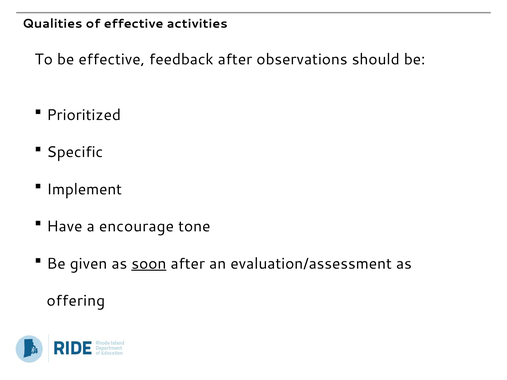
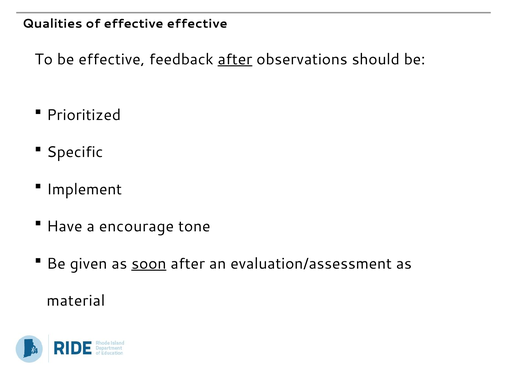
effective activities: activities -> effective (197, 24)
after underline: none -> present (235, 59)
offering: offering -> material (76, 301)
